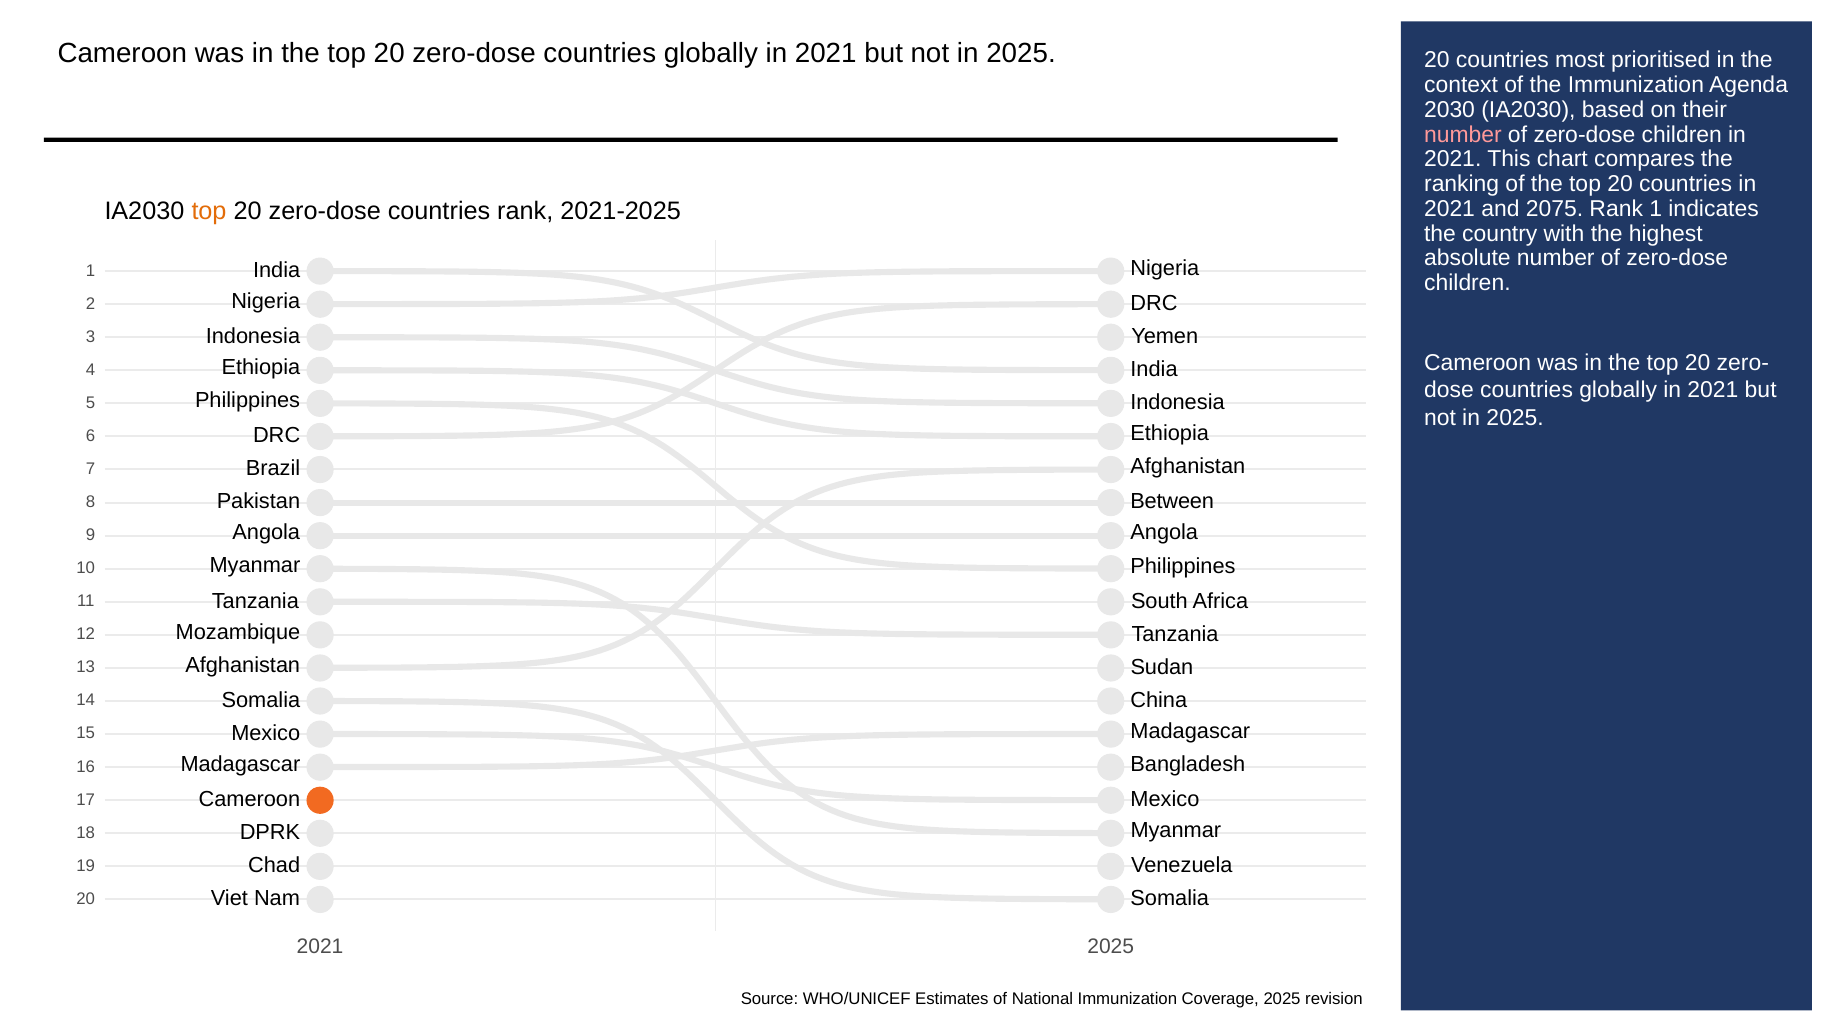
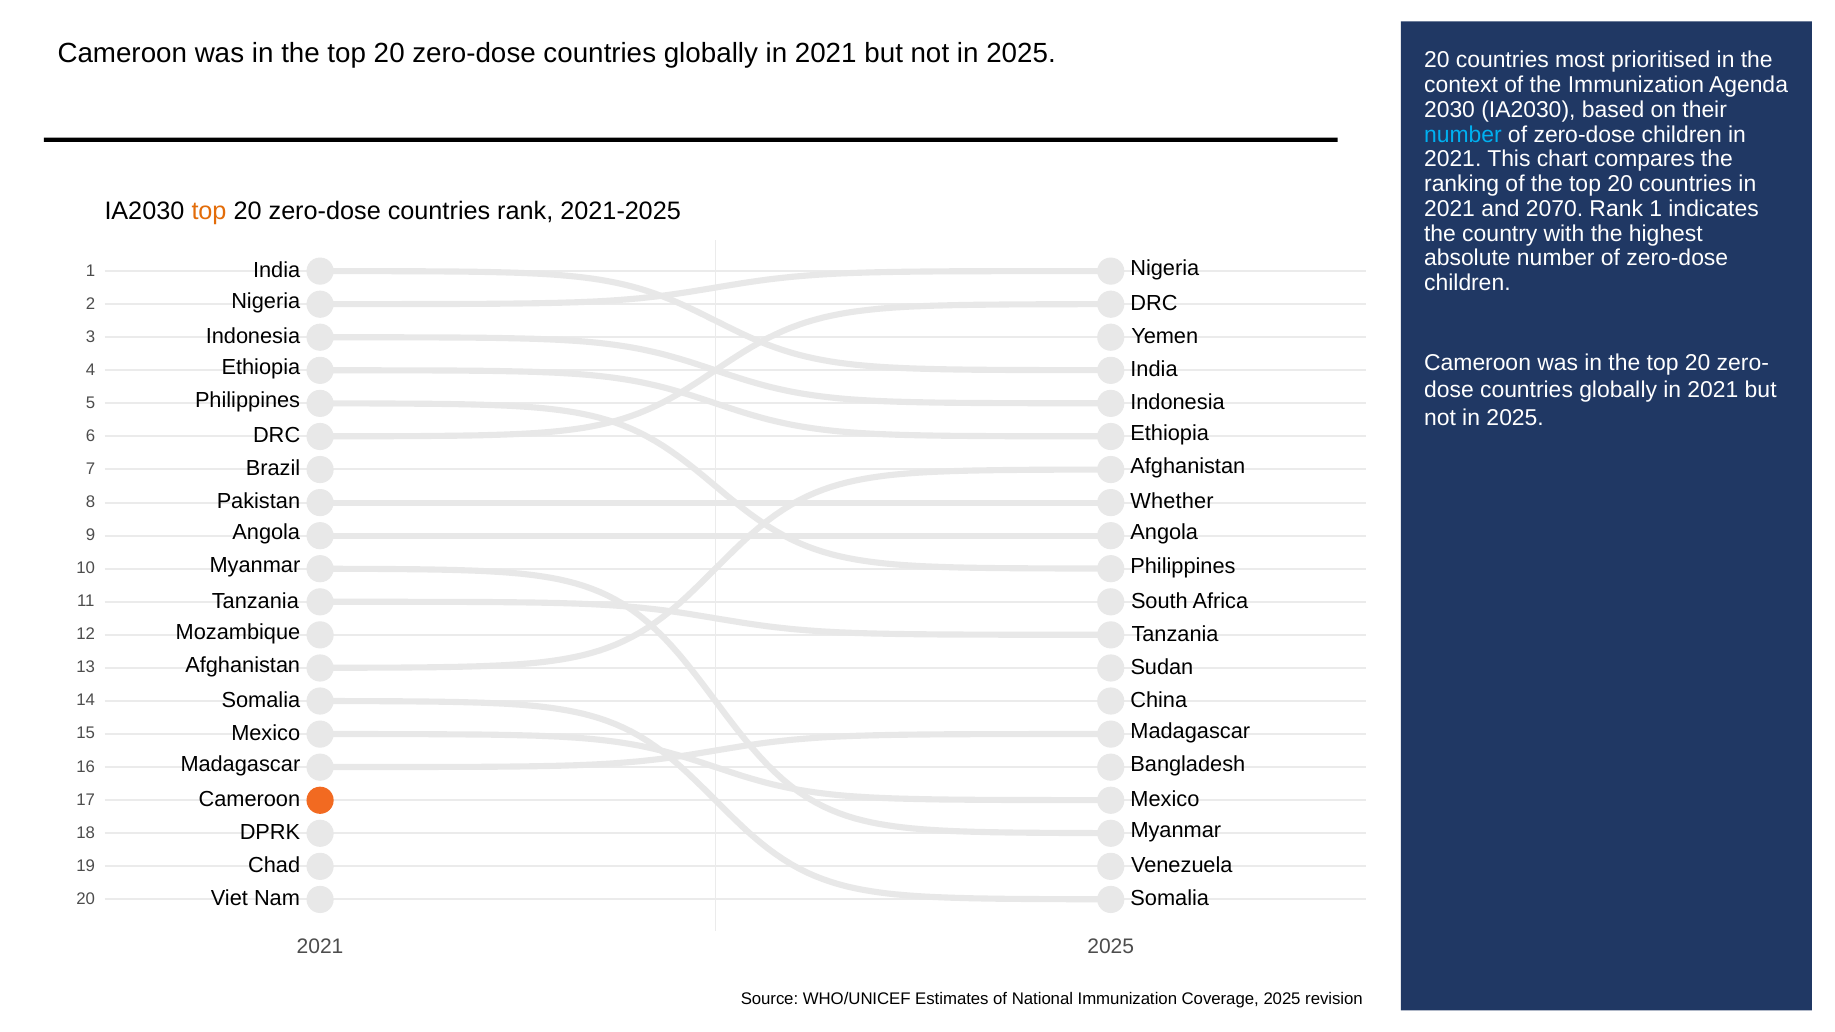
number colour: pink -> light blue (1463, 135)
2075: 2075 -> 2070 (1555, 209)
Between: Between -> Whether (1172, 502)
